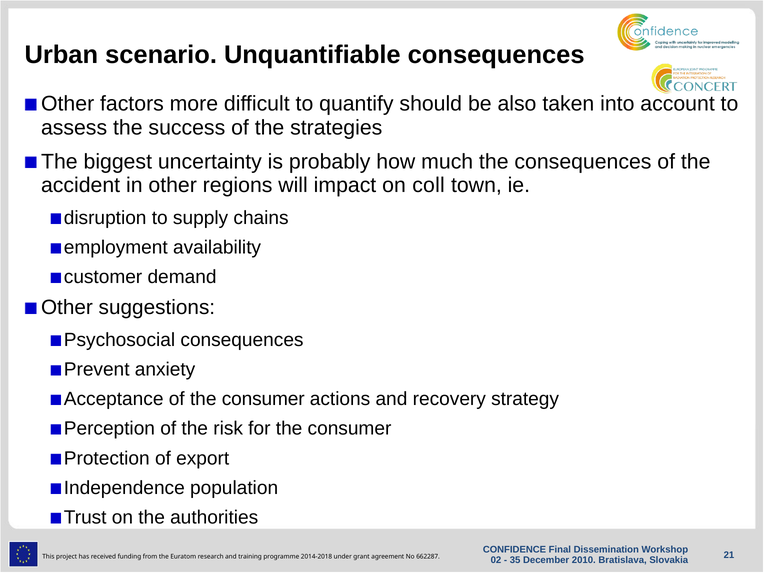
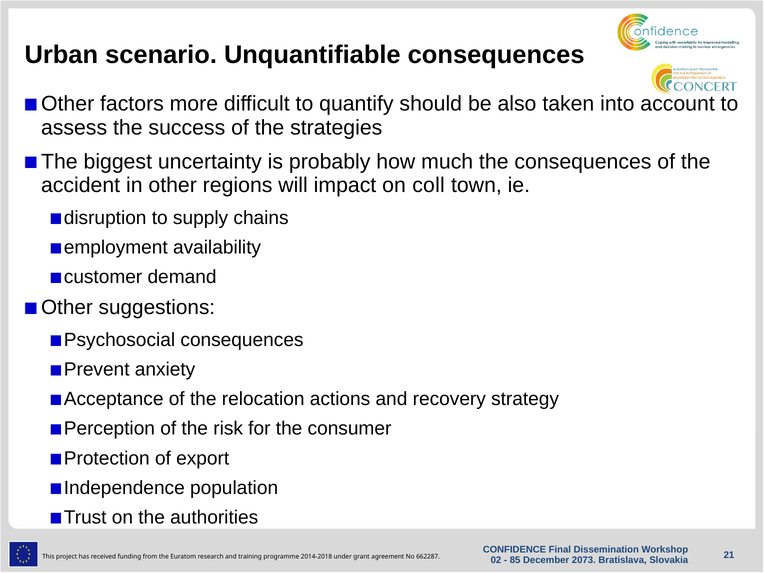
of the consumer: consumer -> relocation (263, 399)
35: 35 -> 85 (515, 560)
2010: 2010 -> 2073 (584, 560)
